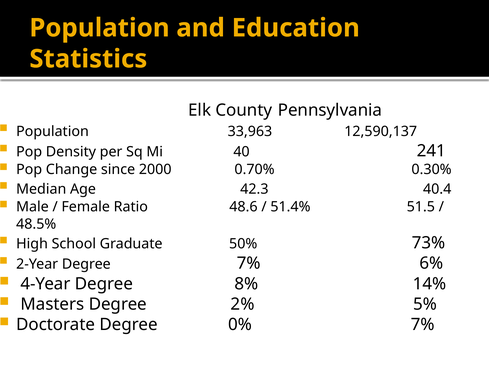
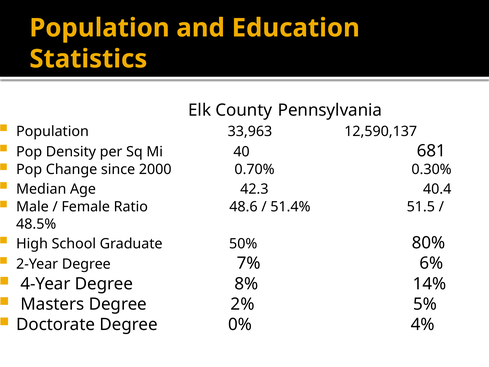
241: 241 -> 681 (431, 151)
73%: 73% -> 80% (429, 243)
0% 7%: 7% -> 4% (423, 324)
